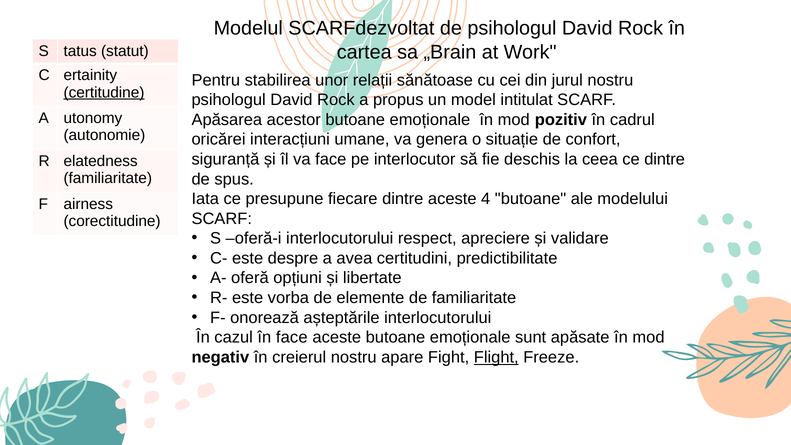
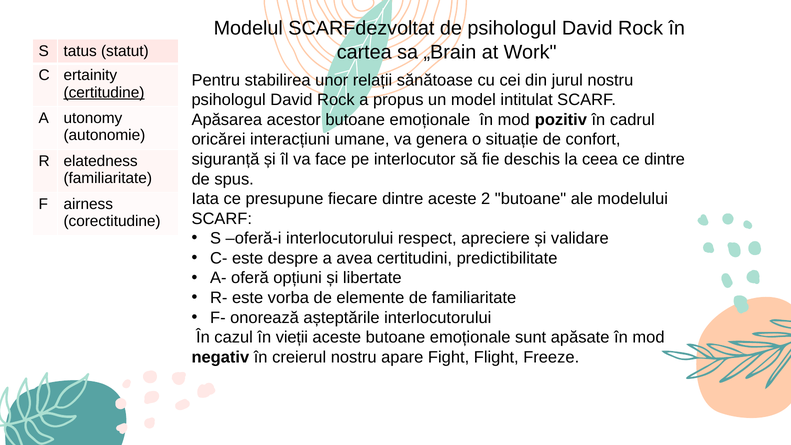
4: 4 -> 2 (486, 199)
în face: face -> vieții (292, 337)
Flight underline: present -> none (496, 357)
